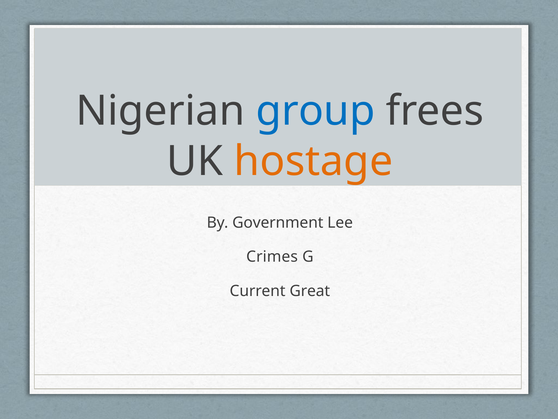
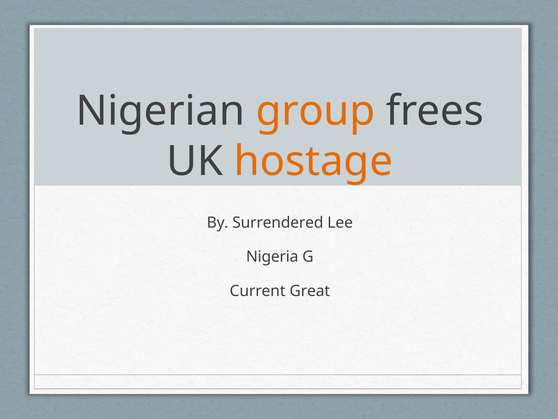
group colour: blue -> orange (315, 111)
Government: Government -> Surrendered (278, 222)
Crimes: Crimes -> Nigeria (272, 257)
